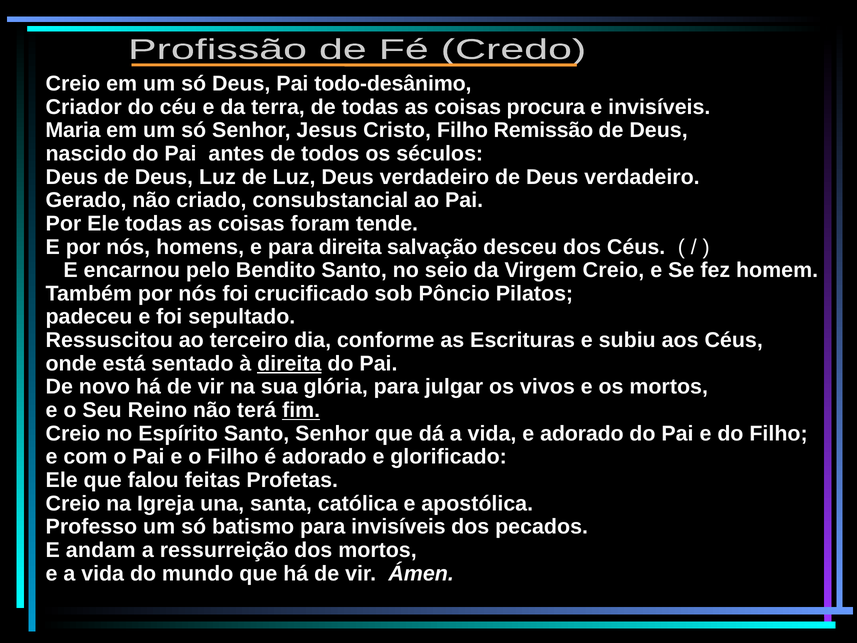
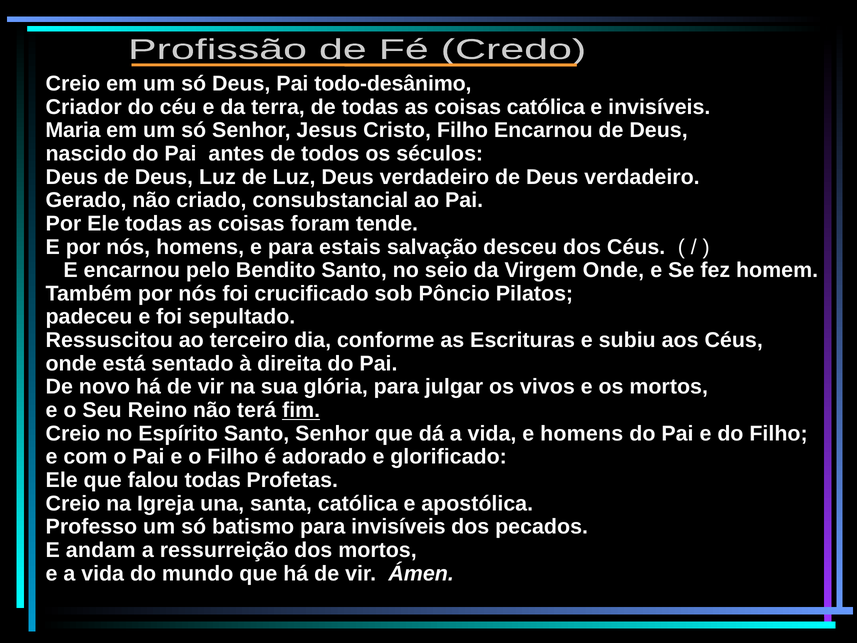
coisas procura: procura -> católica (546, 107)
Filho Remissão: Remissão -> Encarnou (543, 130)
para direita: direita -> estais (350, 247)
Virgem Creio: Creio -> Onde (613, 270)
direita underline: present -> none (289, 363)
e adorado: adorado -> homens (582, 433)
falou feitas: feitas -> todas (213, 480)
